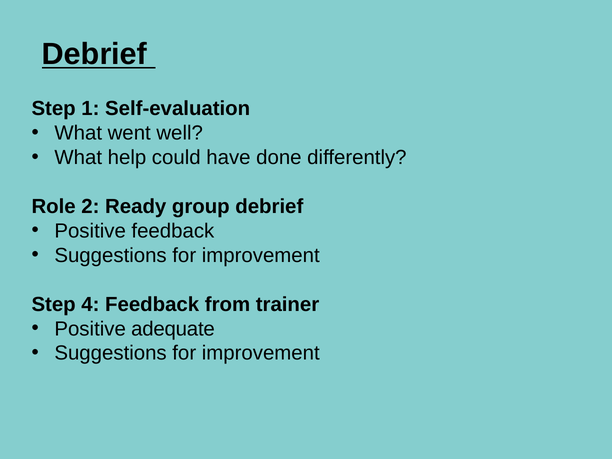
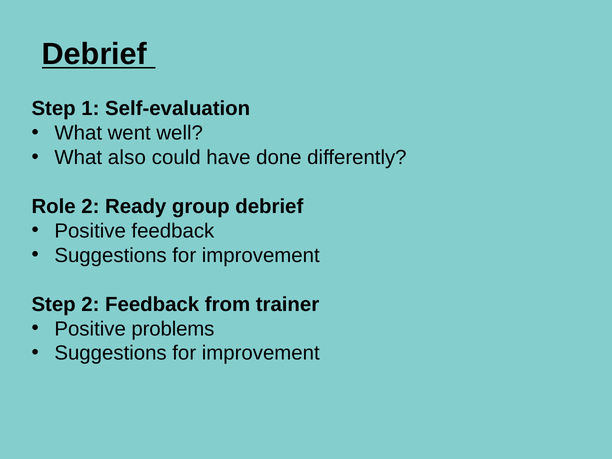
help: help -> also (127, 157)
Step 4: 4 -> 2 (90, 304)
adequate: adequate -> problems (173, 329)
